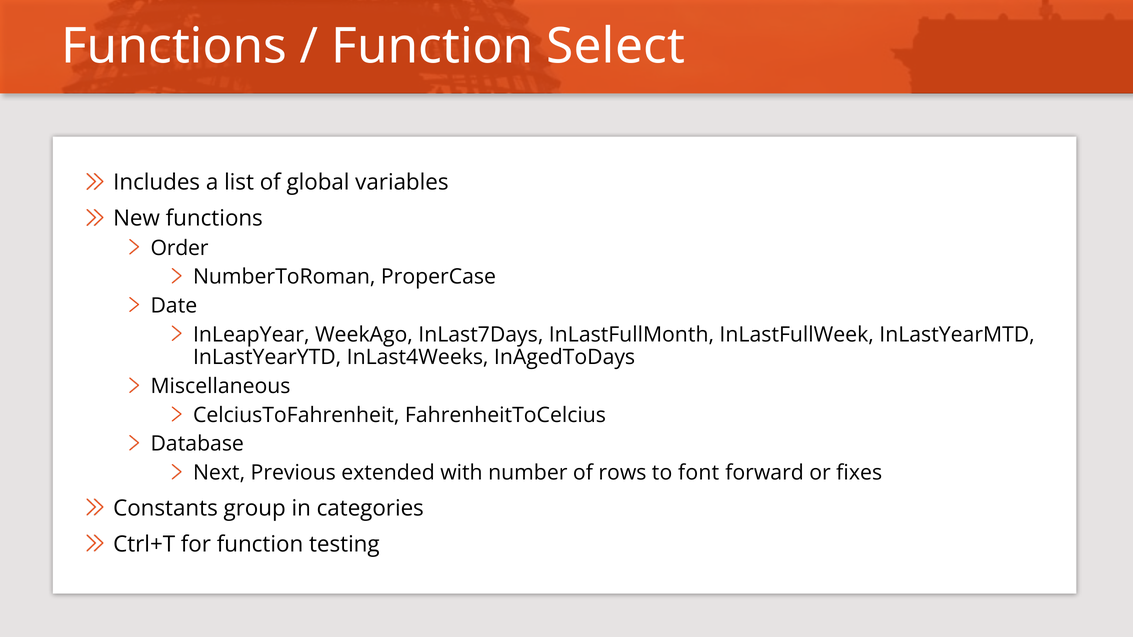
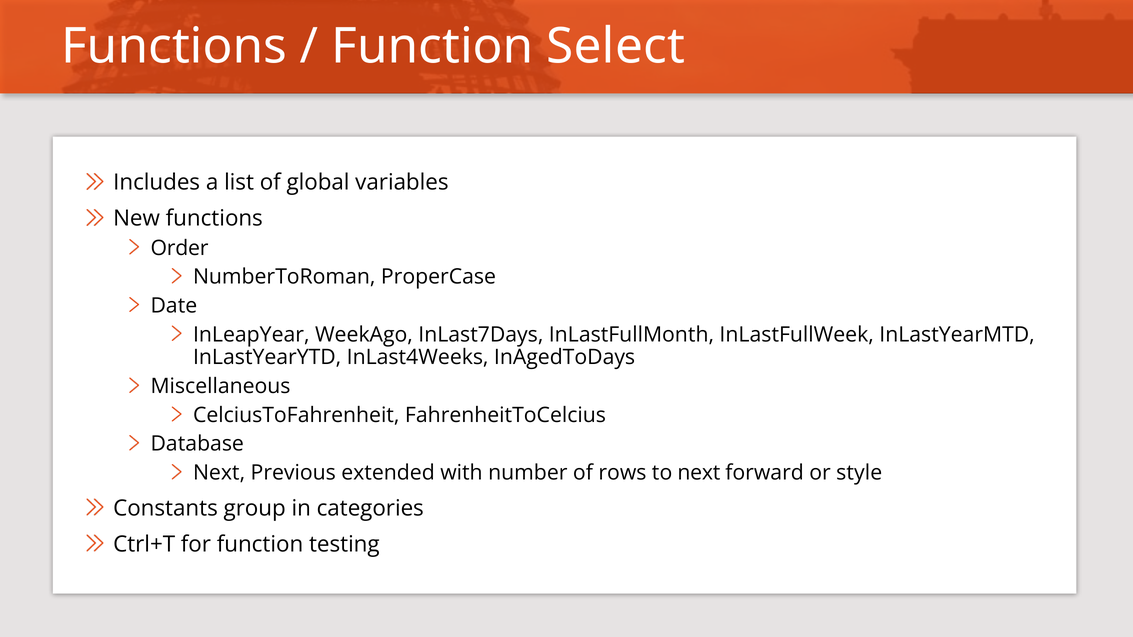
to font: font -> next (699, 473)
fixes: fixes -> style (859, 473)
